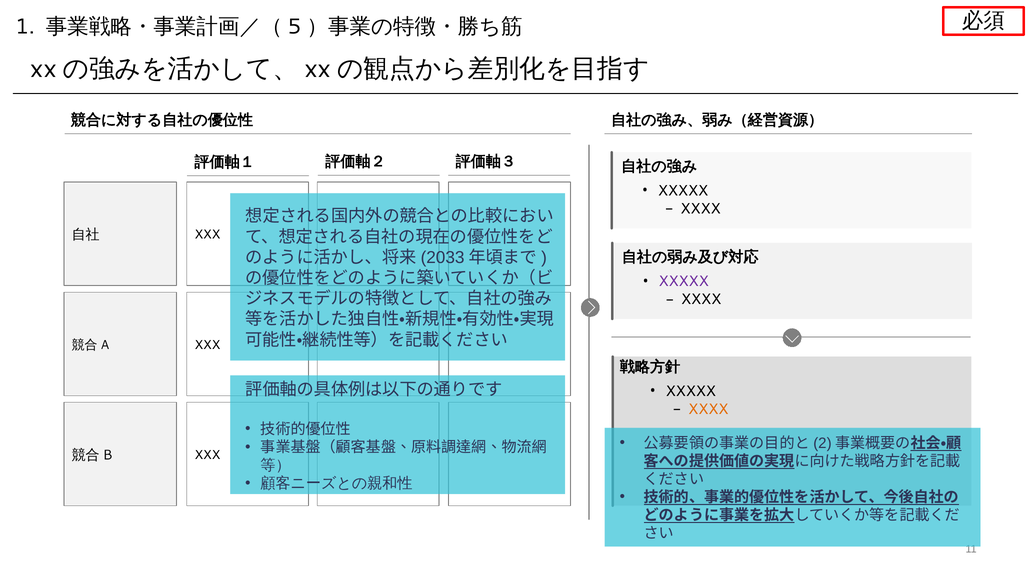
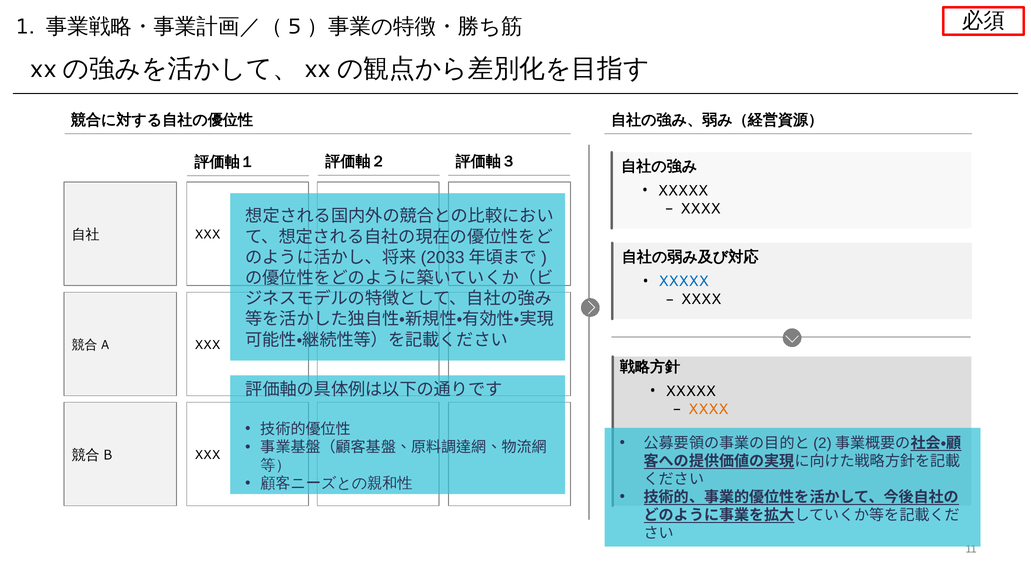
XXXXX colour: purple -> blue (684, 281)
